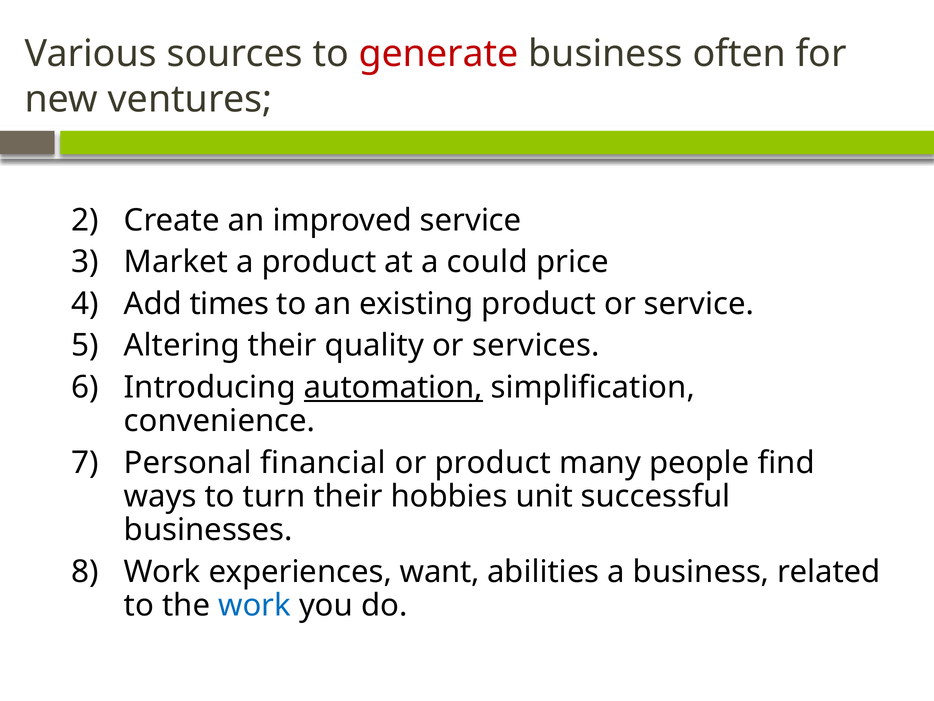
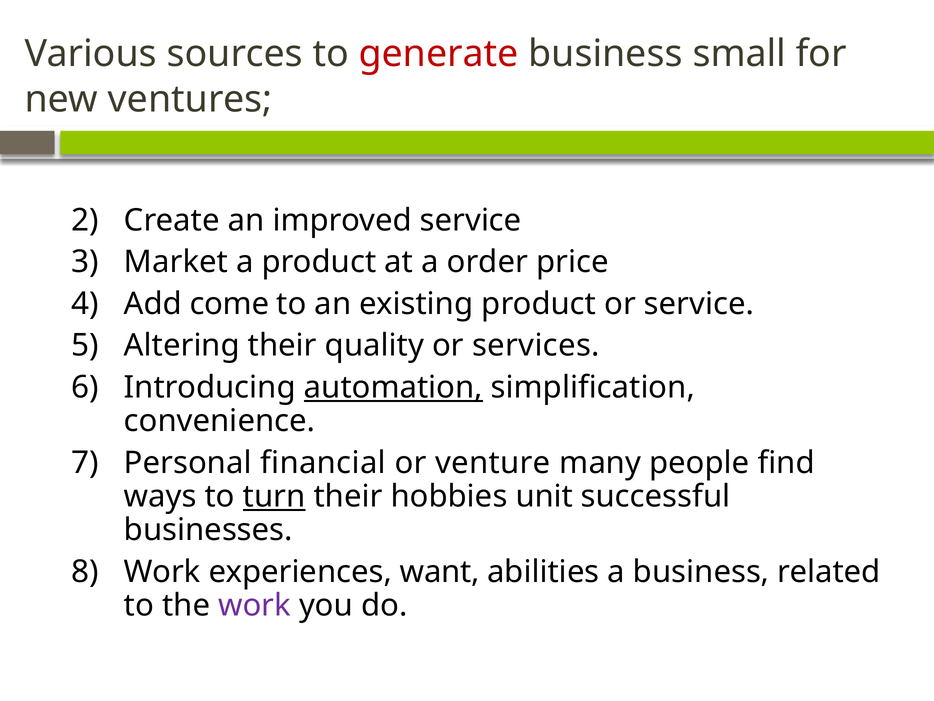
often: often -> small (739, 54)
could: could -> order (487, 262)
times: times -> come (229, 304)
or product: product -> venture (493, 463)
turn underline: none -> present (274, 496)
work colour: blue -> purple (255, 605)
